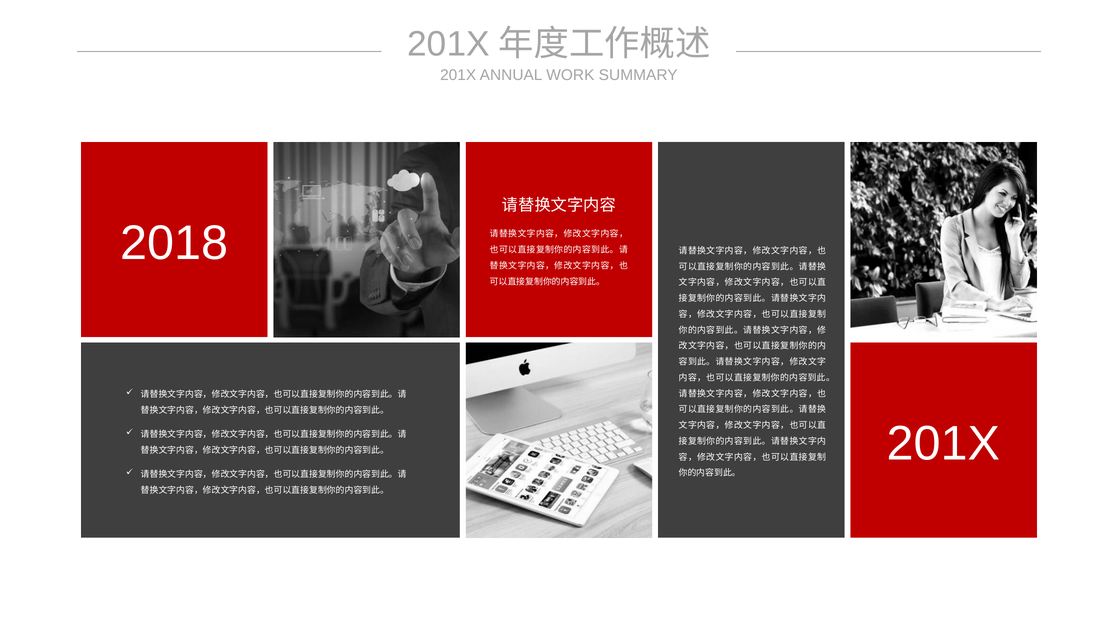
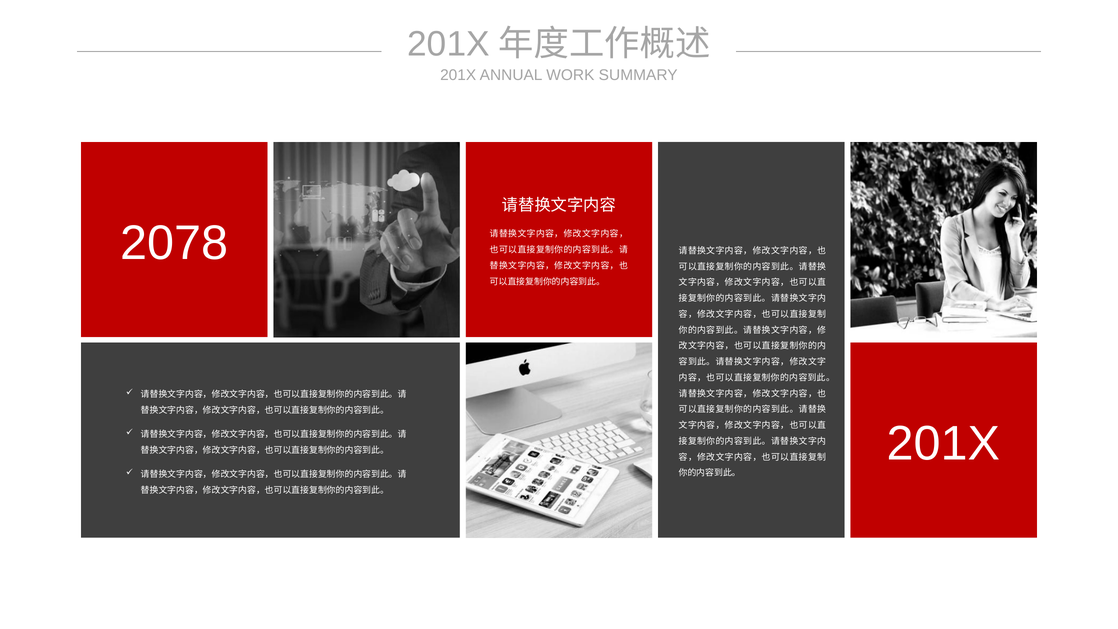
2018: 2018 -> 2078 (174, 243)
